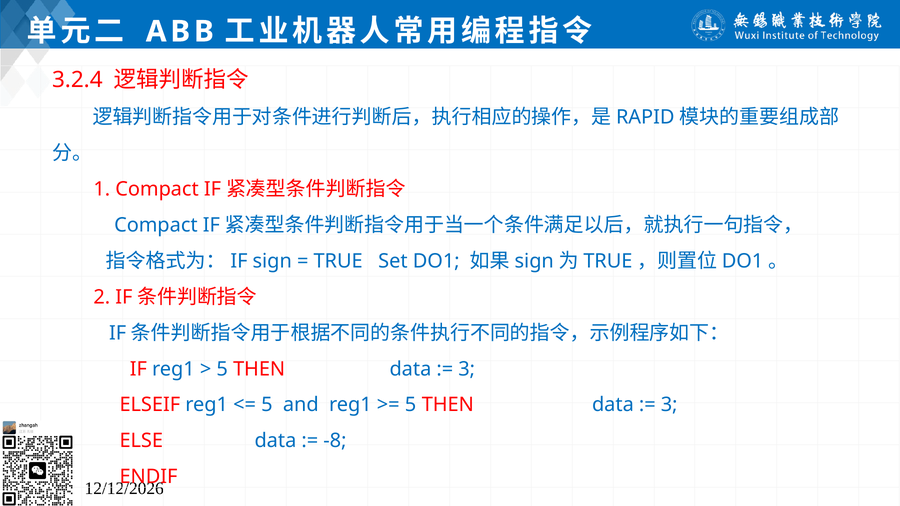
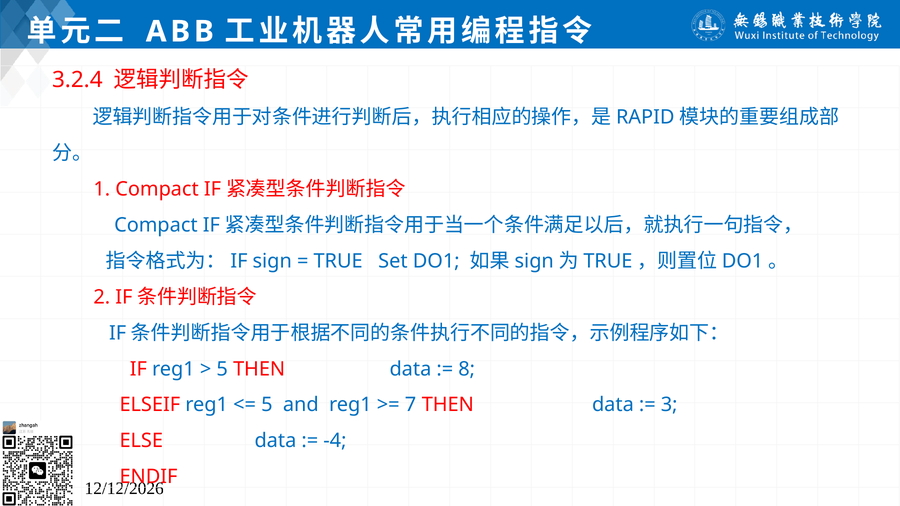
3: 3 -> 8 (467, 369)
5: 5 -> 7 (411, 405)
-8: -8 -> -4 (335, 441)
